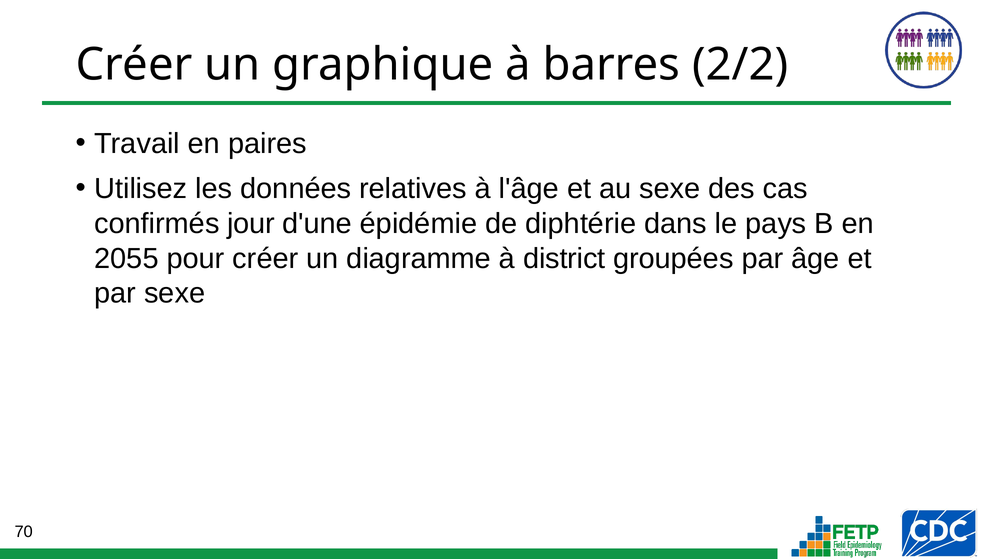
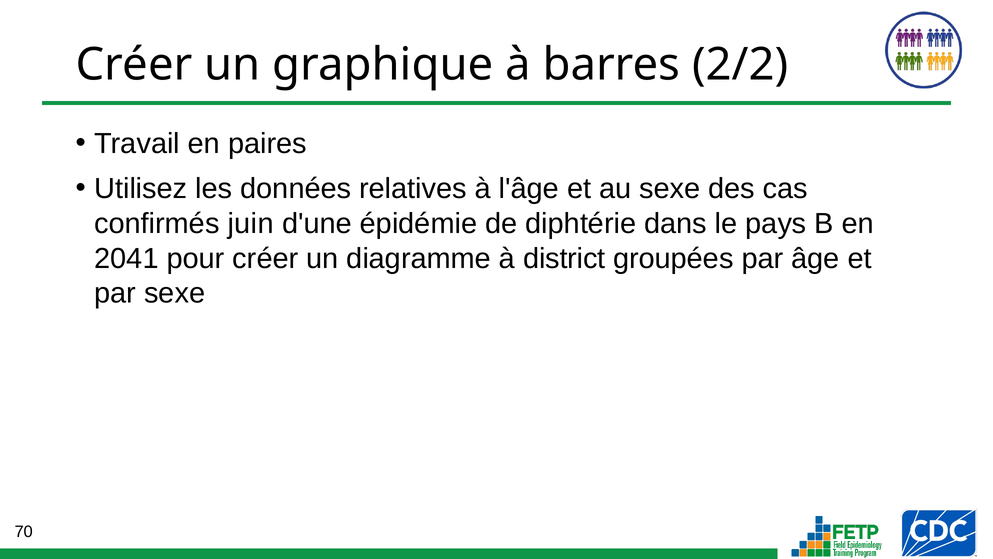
jour: jour -> juin (251, 223)
2055: 2055 -> 2041 (126, 258)
